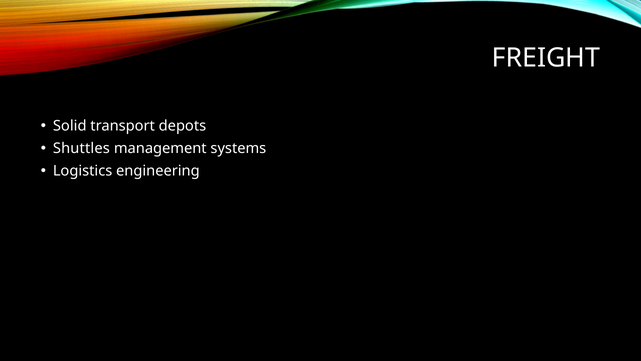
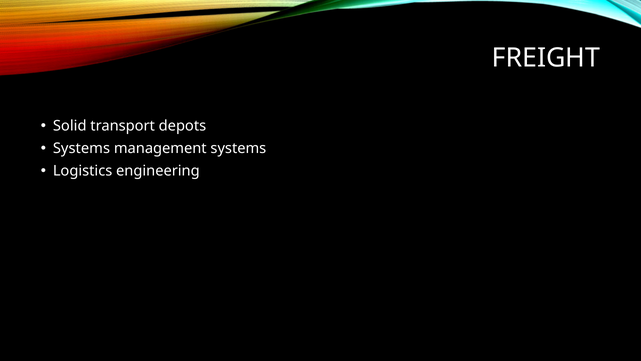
Shuttles: Shuttles -> Systems (81, 148)
